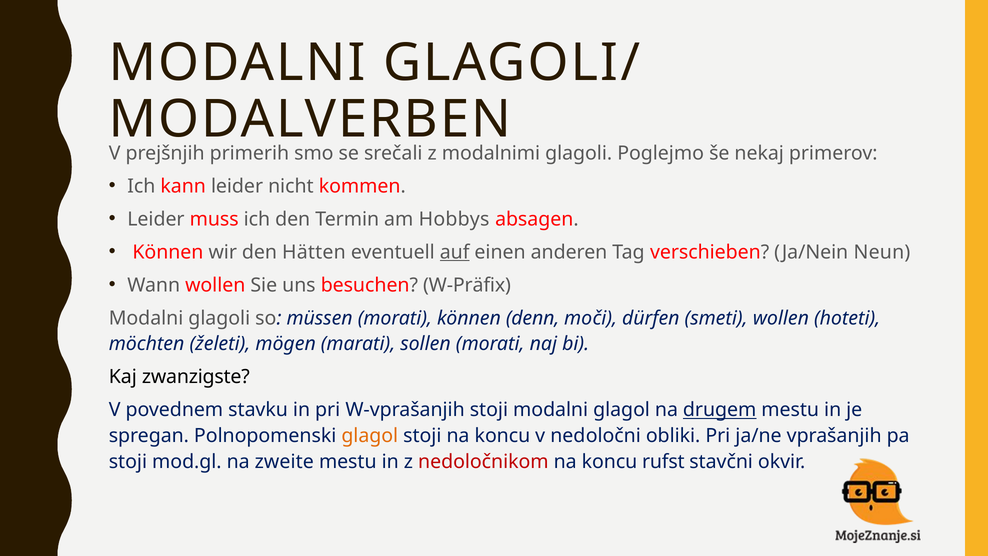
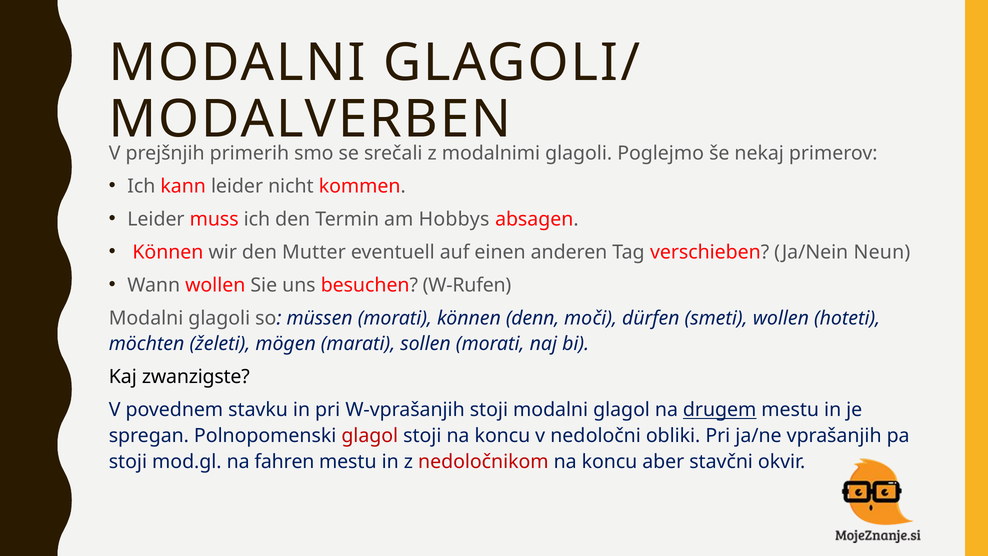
Hätten: Hätten -> Mutter (314, 252)
auf underline: present -> none (455, 252)
W-Präfix: W-Präfix -> W-Rufen (467, 285)
glagol colour: orange -> red (370, 436)
zweite: zweite -> fahren (284, 461)
rufst: rufst -> aber (663, 461)
